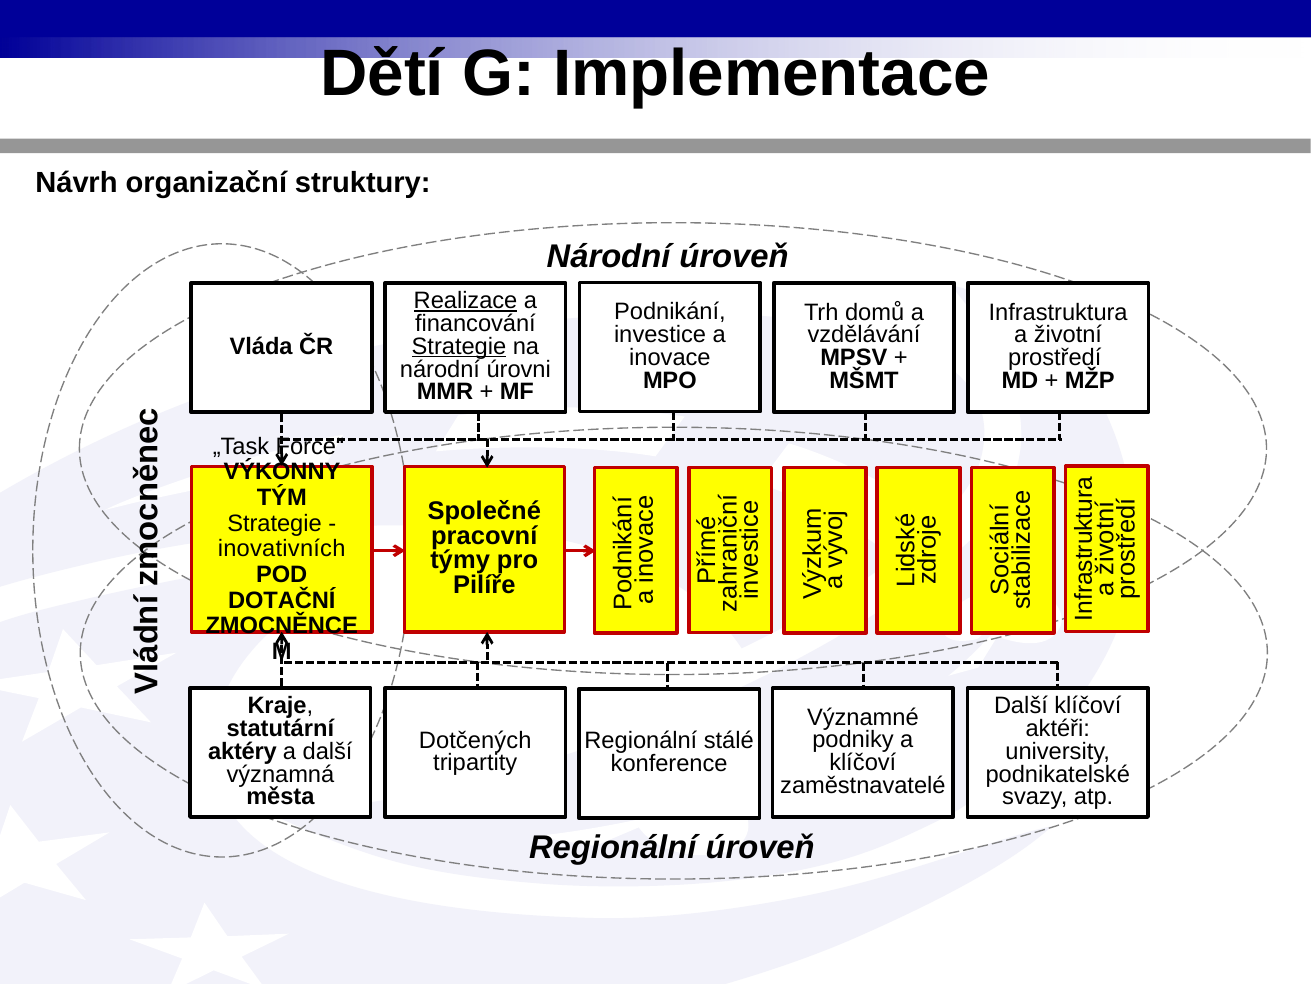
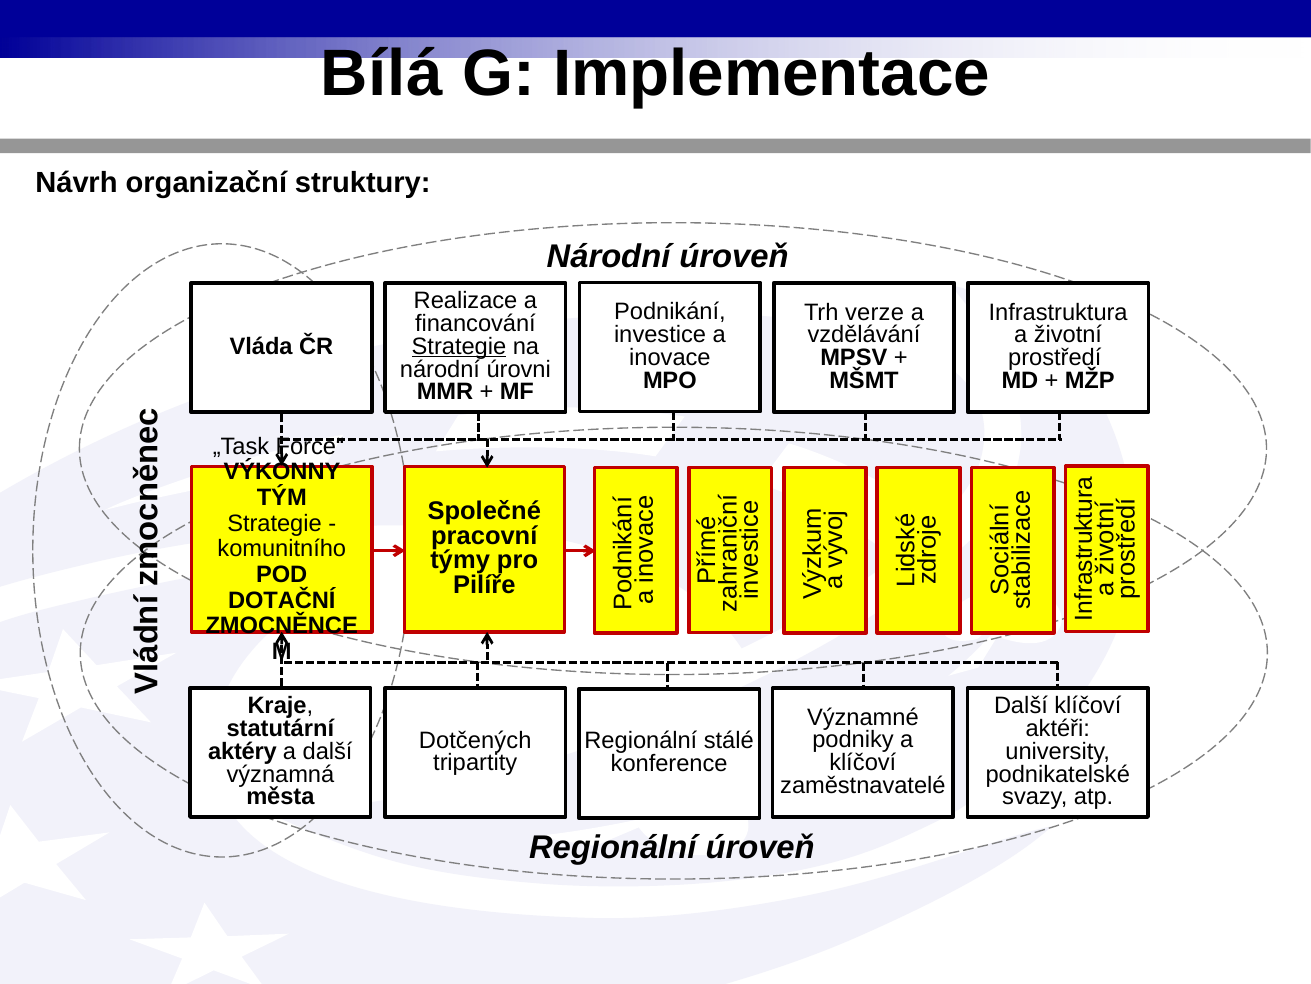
Dětí: Dětí -> Bílá (382, 74)
Realizace underline: present -> none (466, 301)
domů: domů -> verze (875, 312)
inovativních: inovativních -> komunitního (282, 549)
